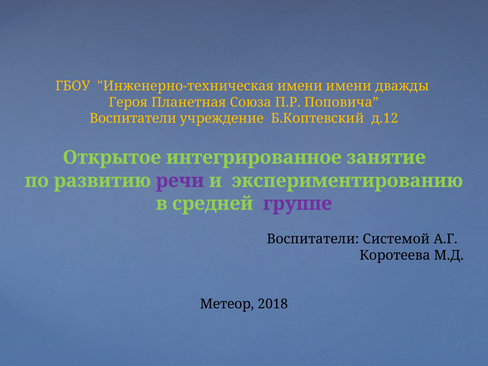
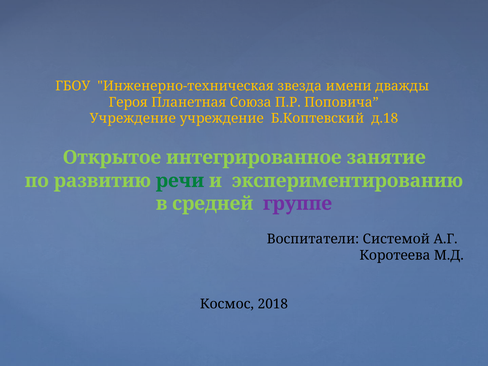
Инженерно-техническая имени: имени -> звезда (300, 86)
Воспитатели: Воспитатели -> Учреждение (133, 119)
д.12: д.12 -> д.18 (385, 119)
речи colour: purple -> green (180, 181)
Метеор: Метеор -> Космос (227, 304)
